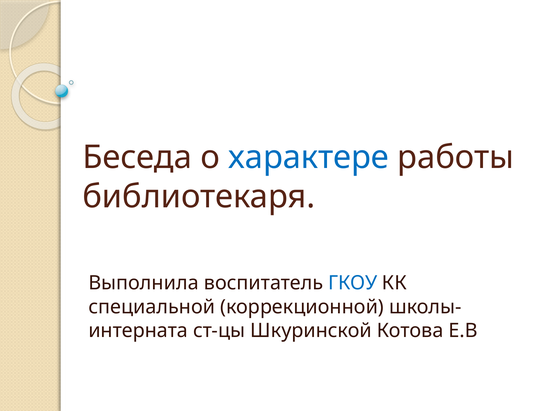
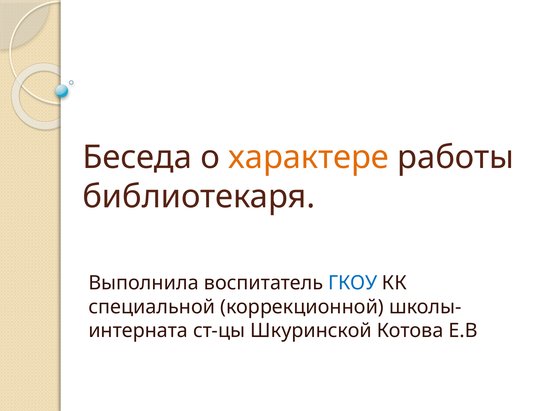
характере colour: blue -> orange (309, 157)
